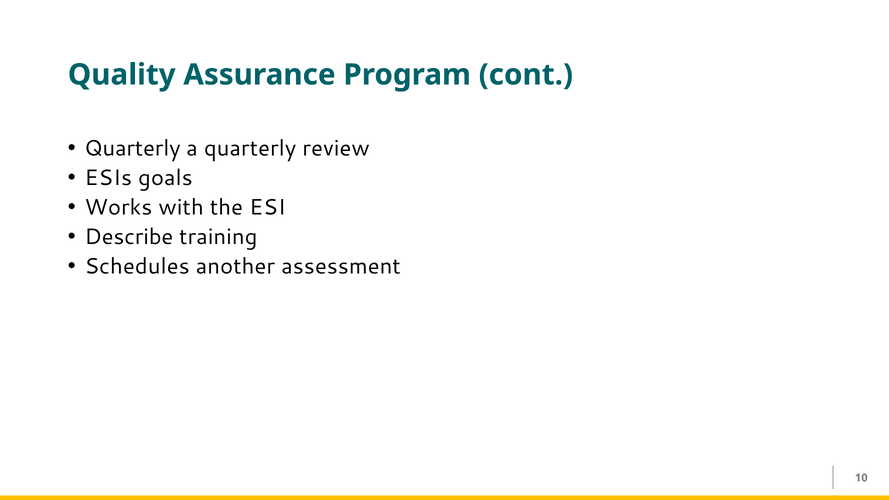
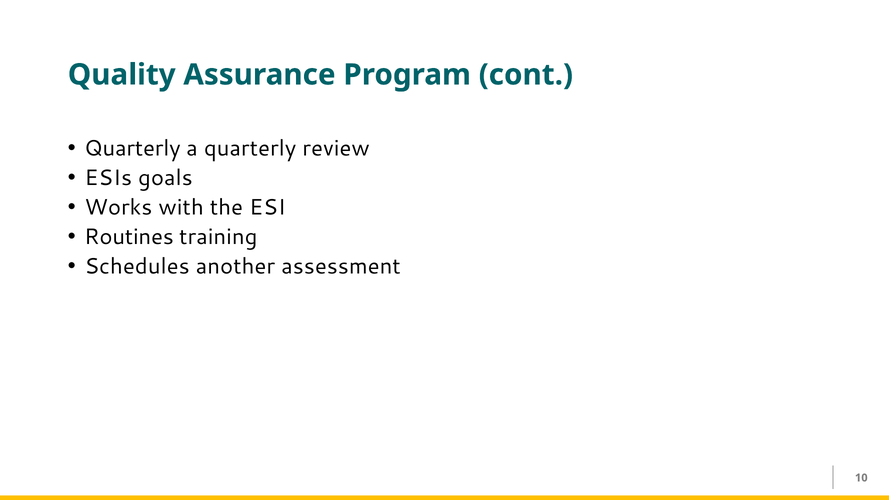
Describe: Describe -> Routines (129, 237)
